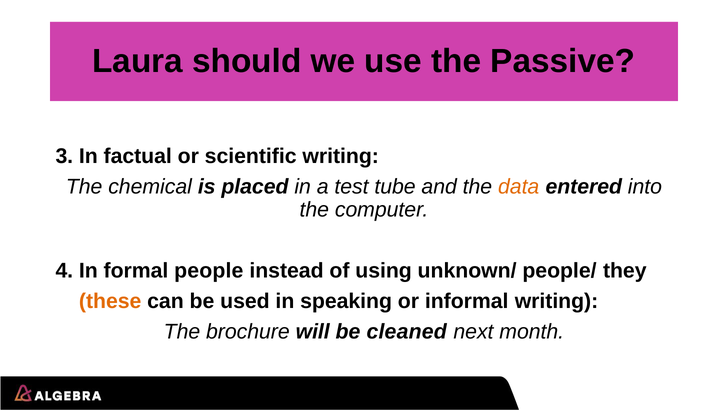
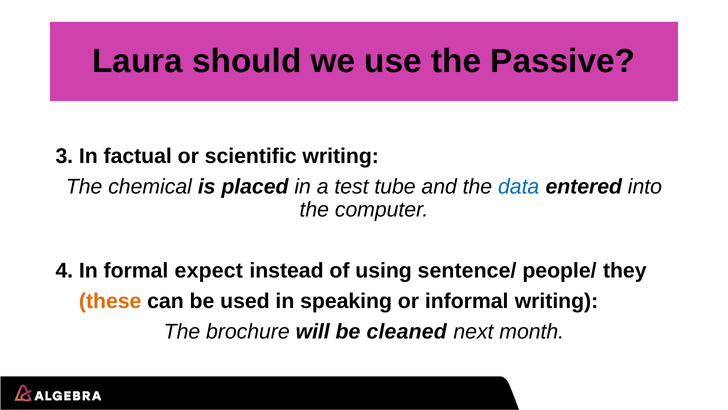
data colour: orange -> blue (519, 187)
people: people -> expect (209, 270)
unknown/: unknown/ -> sentence/ (467, 270)
